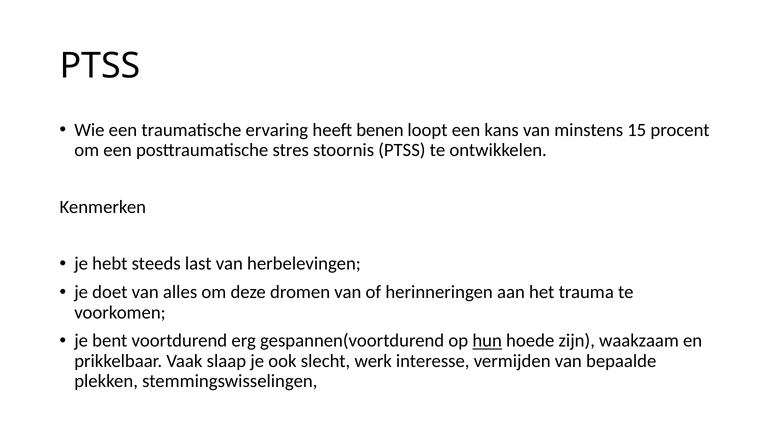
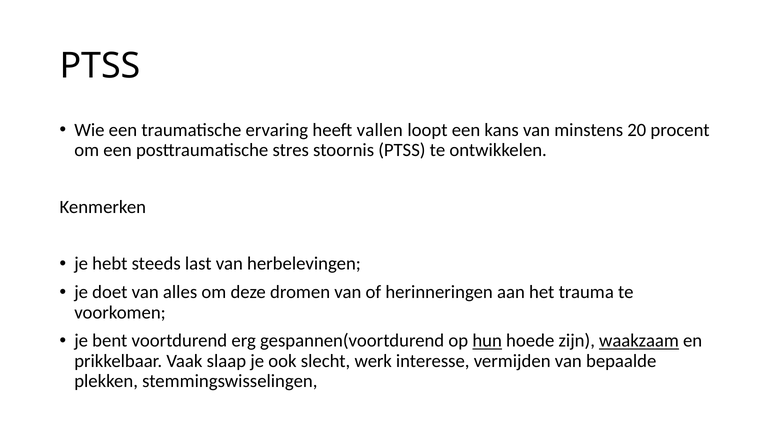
benen: benen -> vallen (380, 130)
15: 15 -> 20 (637, 130)
waakzaam underline: none -> present (639, 341)
